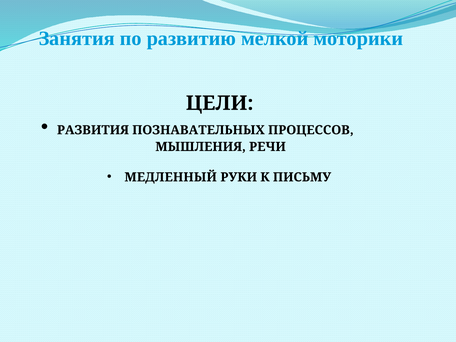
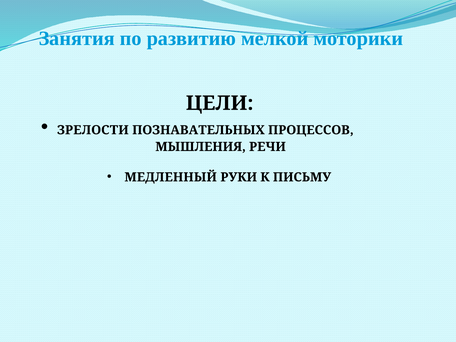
РАЗВИТИЯ: РАЗВИТИЯ -> ЗРЕЛОСТИ (93, 130)
